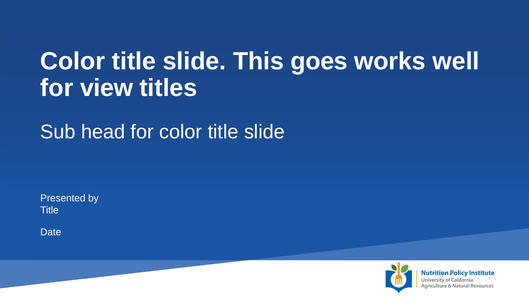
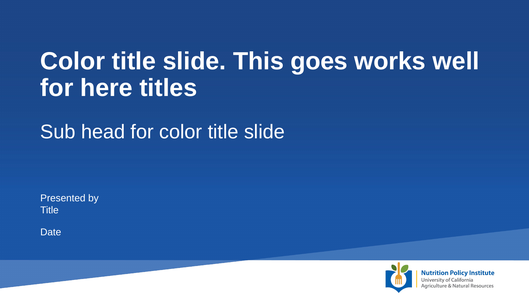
view: view -> here (106, 88)
